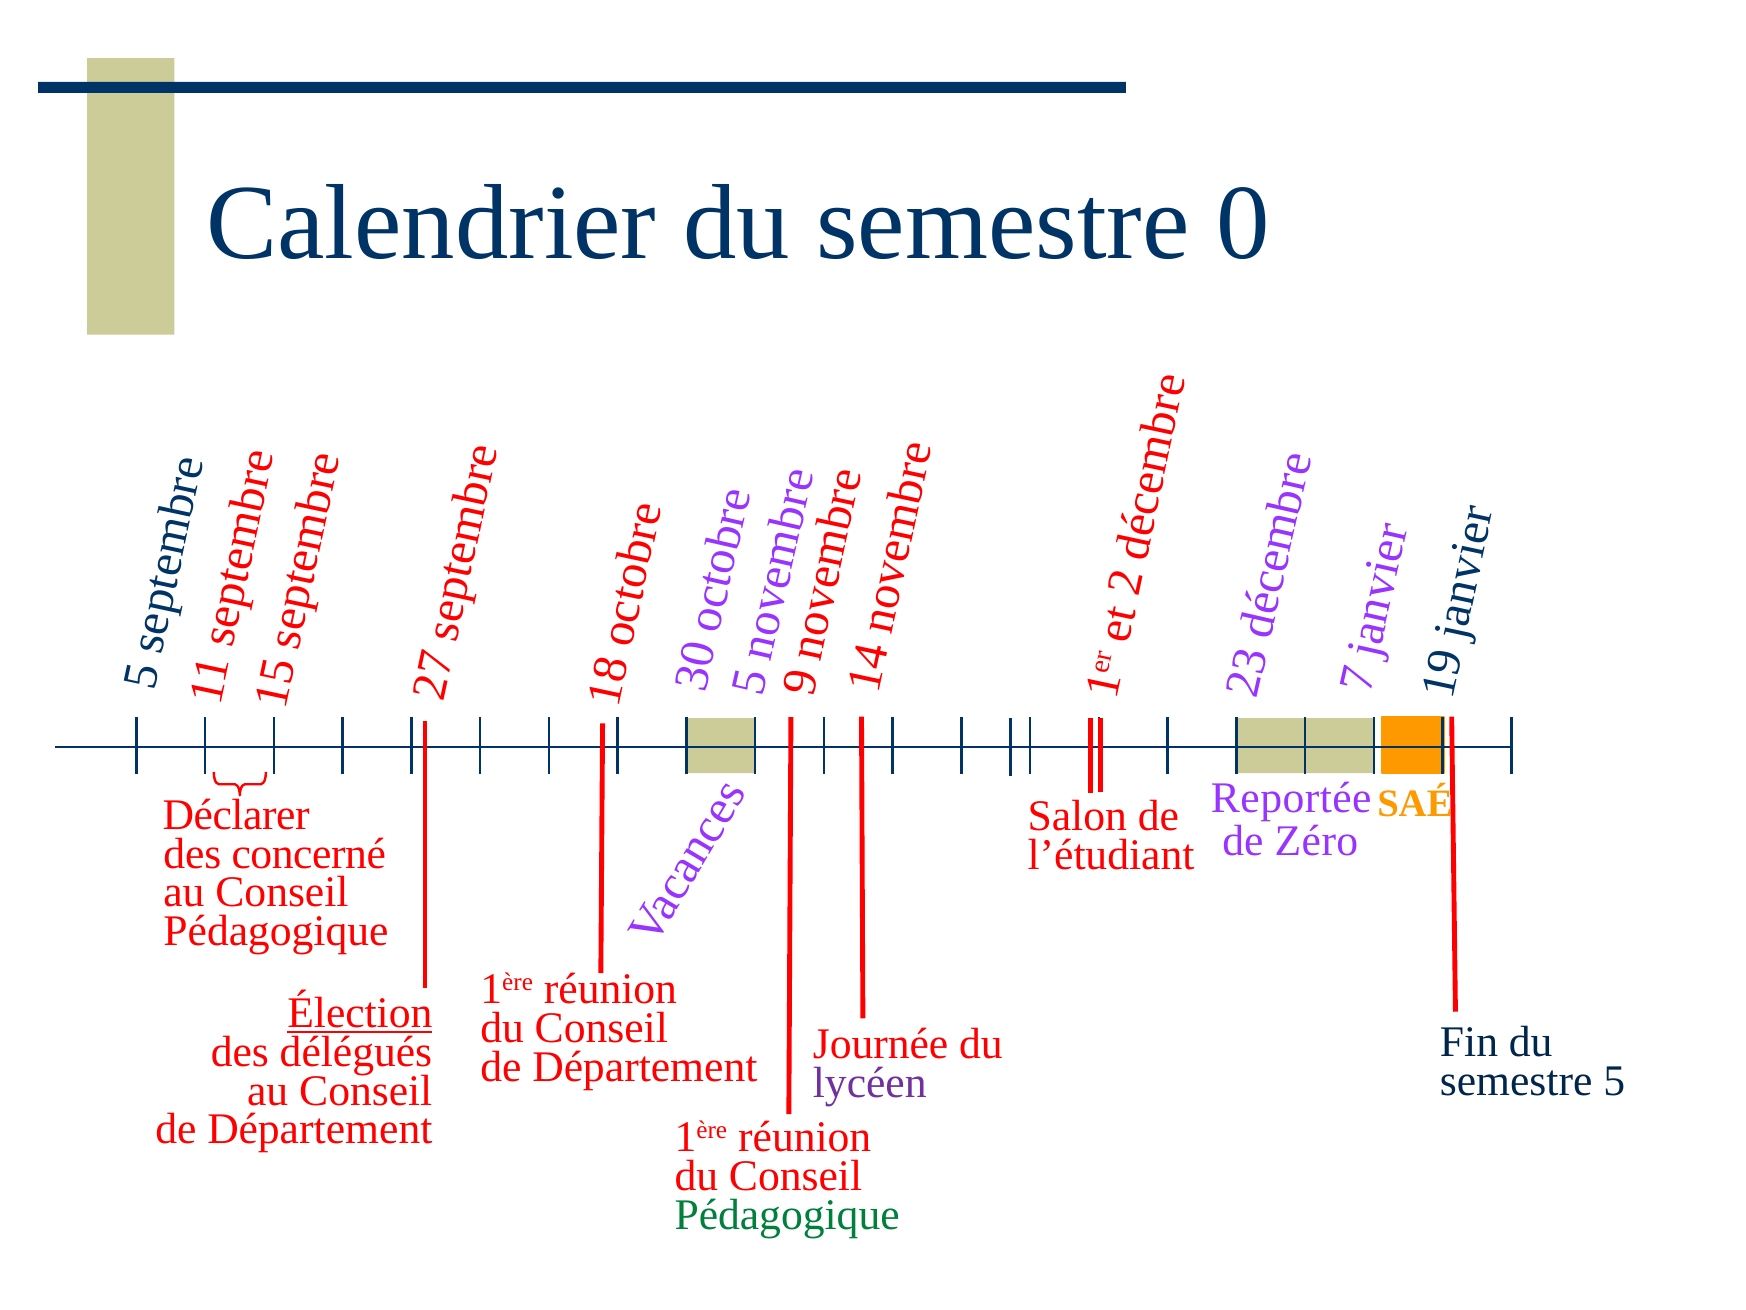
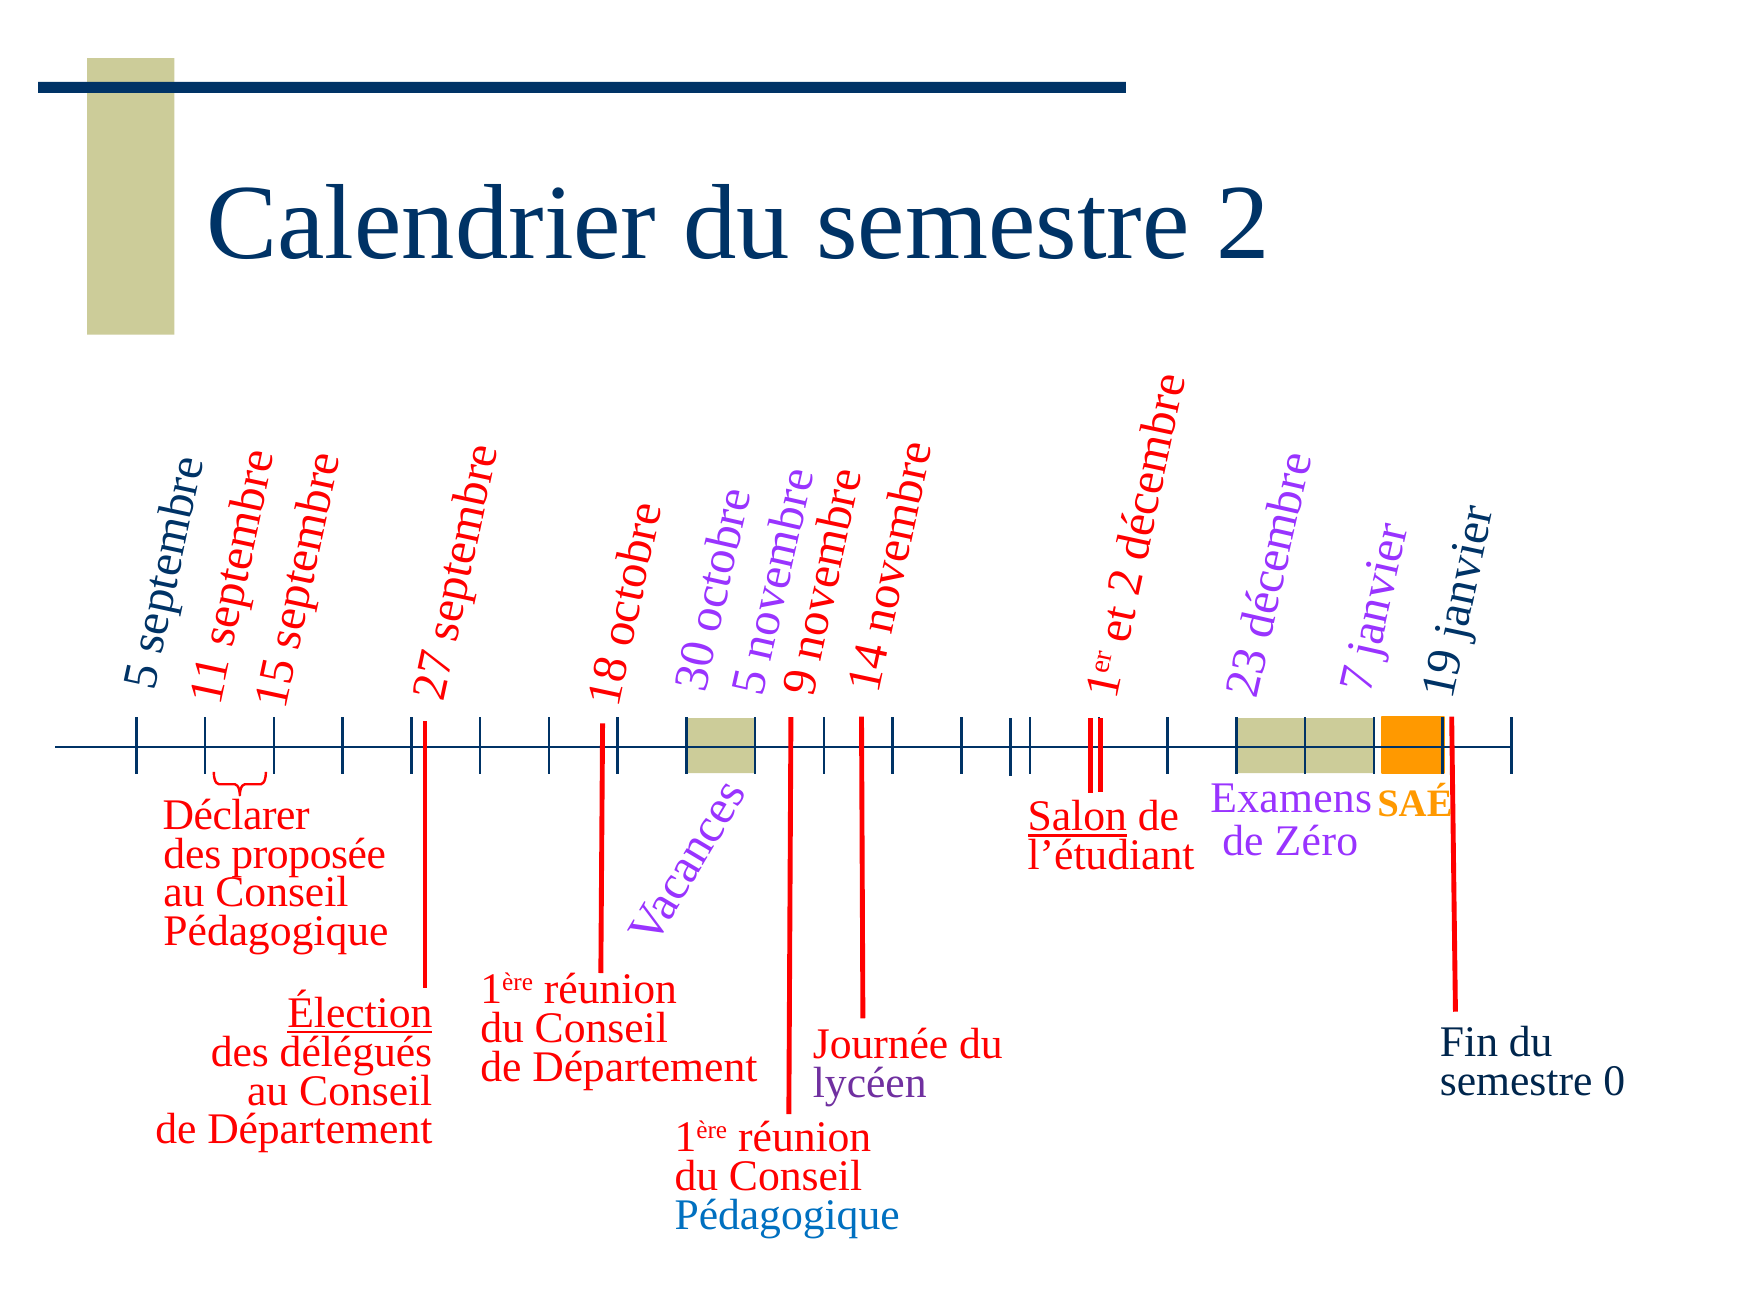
semestre 0: 0 -> 2 (1243, 223)
Reportée: Reportée -> Examens (1291, 798)
Salon underline: none -> present (1077, 816)
concerné: concerné -> proposée (309, 853)
semestre 5: 5 -> 0 (1614, 1081)
Pédagogique colour: green -> blue (787, 1214)
